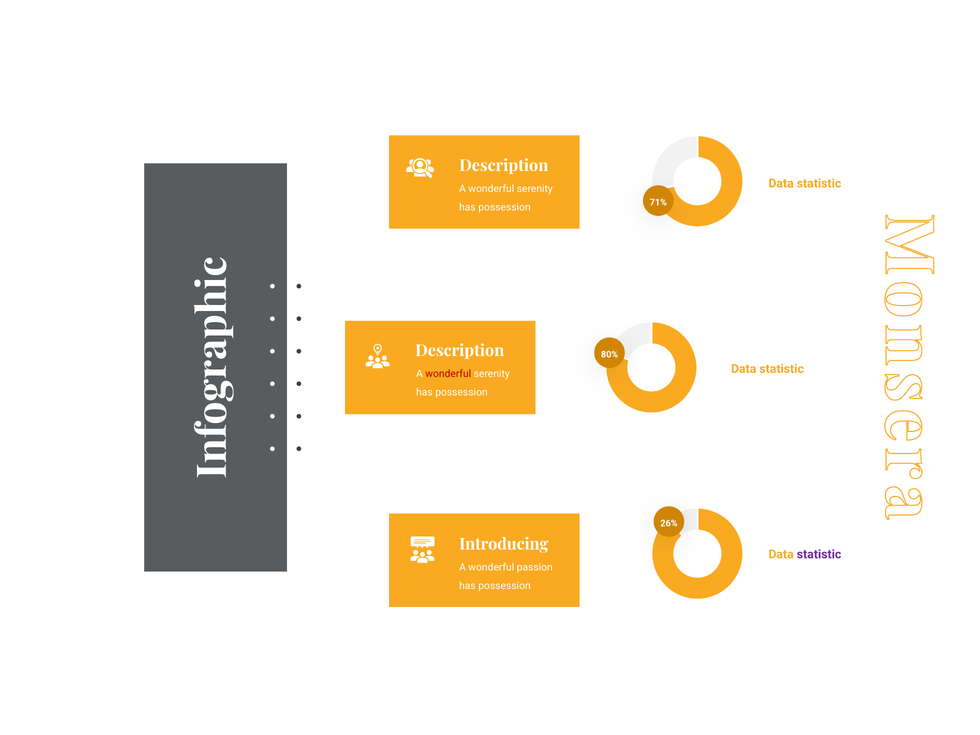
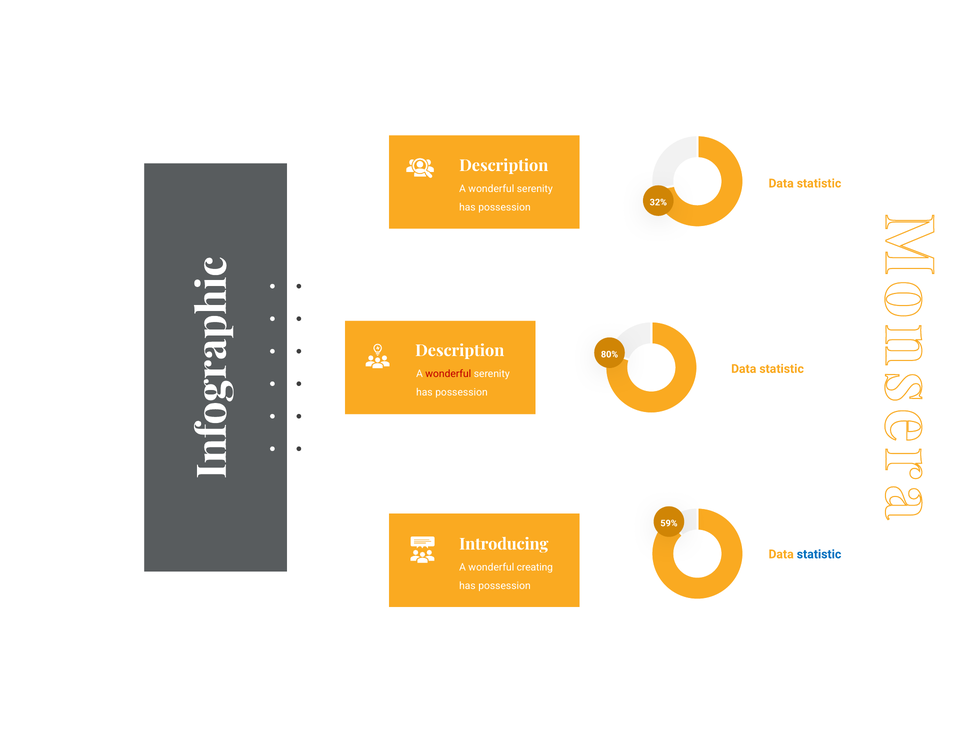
71%: 71% -> 32% (658, 202)
26%: 26% -> 59% (669, 523)
statistic colour: purple -> blue (819, 554)
passion: passion -> creating (535, 567)
